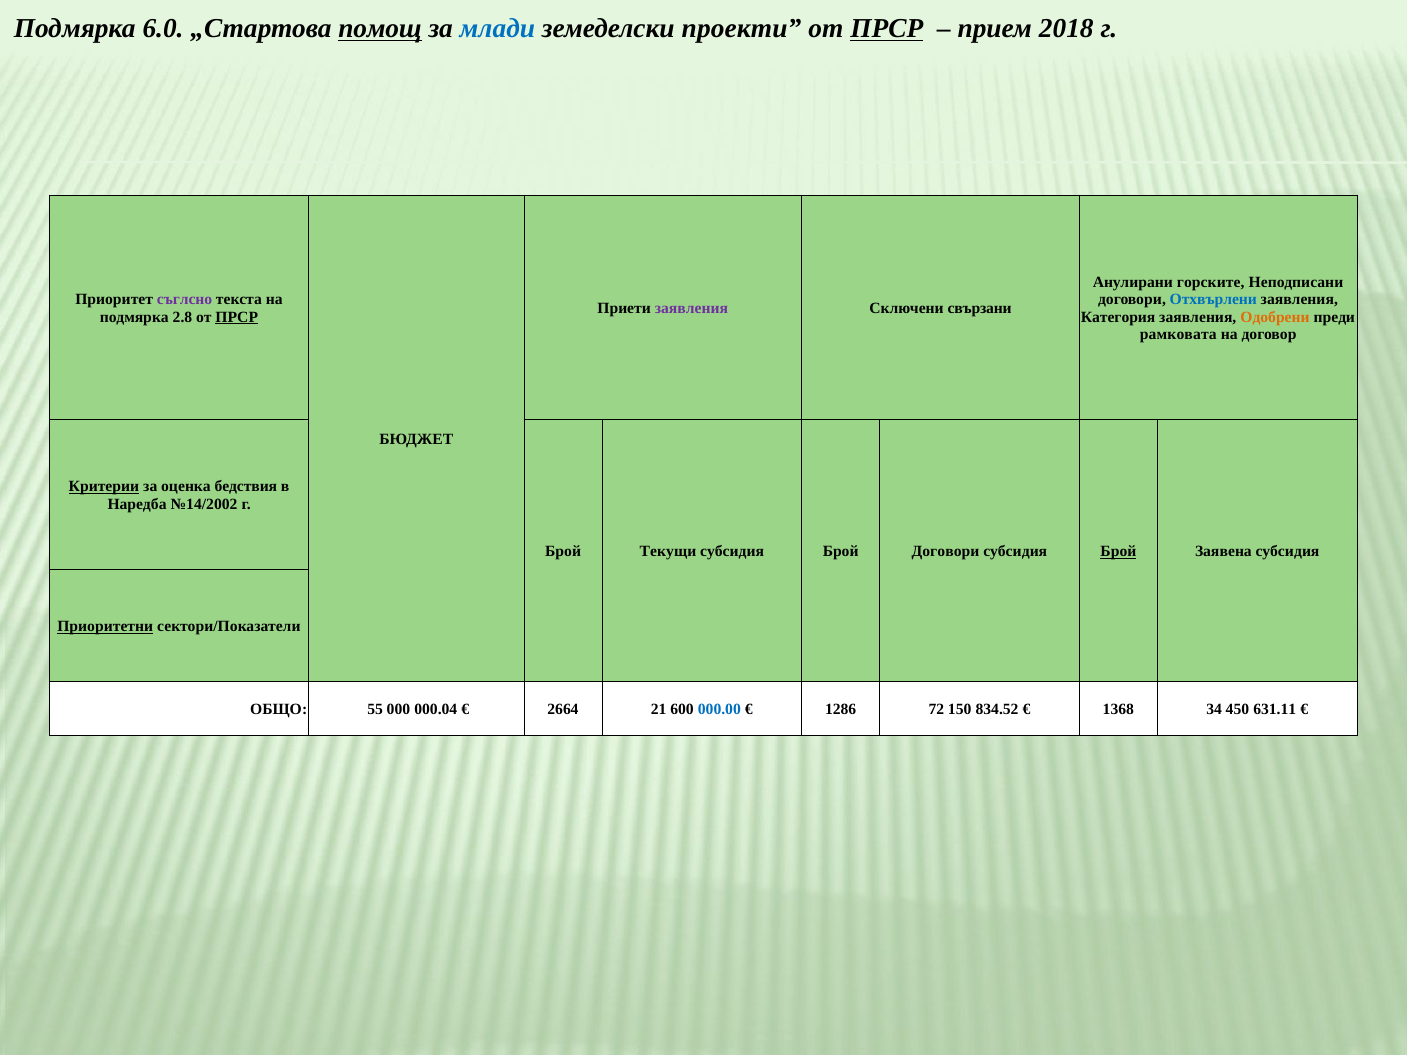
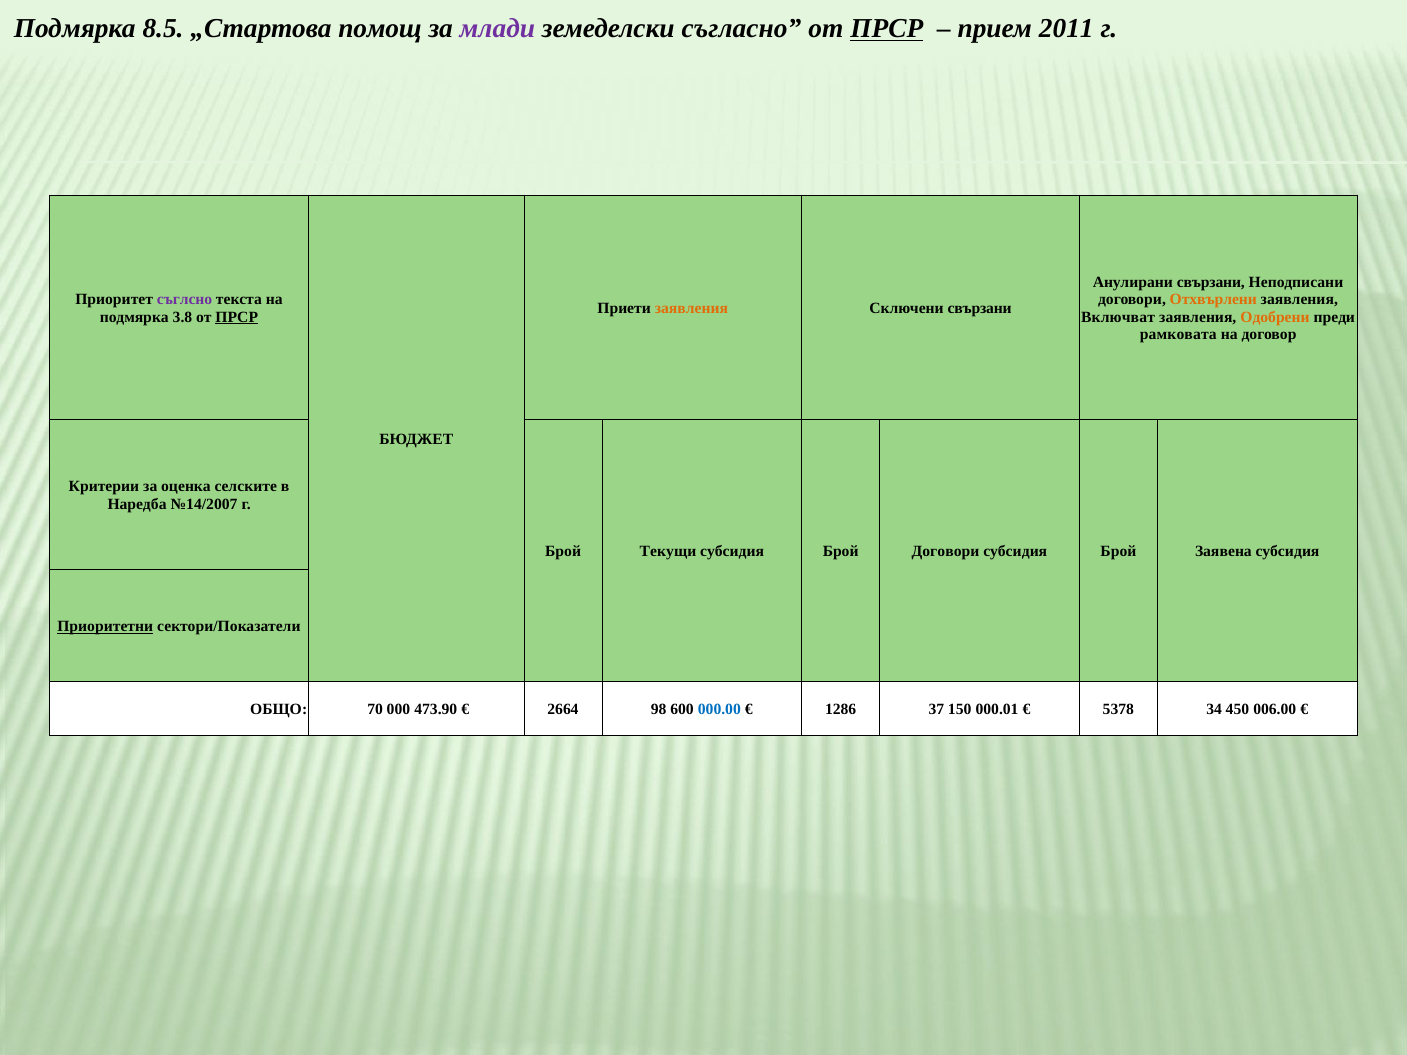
6.0: 6.0 -> 8.5 (163, 29)
помощ underline: present -> none (380, 29)
млади colour: blue -> purple (497, 29)
проекти: проекти -> съгласно (742, 29)
2018: 2018 -> 2011 (1066, 29)
Анулирани горските: горските -> свързани (1211, 282)
Отхвърлени colour: blue -> orange (1213, 300)
заявления colour: purple -> orange (691, 308)
2.8: 2.8 -> 3.8 (182, 317)
Категория: Категория -> Включват (1118, 317)
Критерии underline: present -> none (104, 487)
бедствия: бедствия -> селските (246, 487)
№14/2002: №14/2002 -> №14/2007 (204, 504)
Брой underline: present -> none (1118, 552)
55: 55 -> 70 (375, 709)
000.04: 000.04 -> 473.90 (436, 709)
21: 21 -> 98 (659, 709)
72: 72 -> 37 (936, 709)
834.52: 834.52 -> 000.01 (997, 709)
1368: 1368 -> 5378 (1118, 709)
631.11: 631.11 -> 006.00 (1275, 709)
